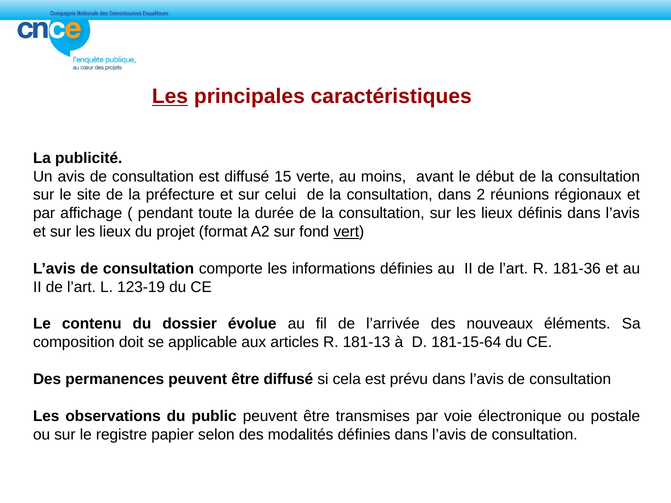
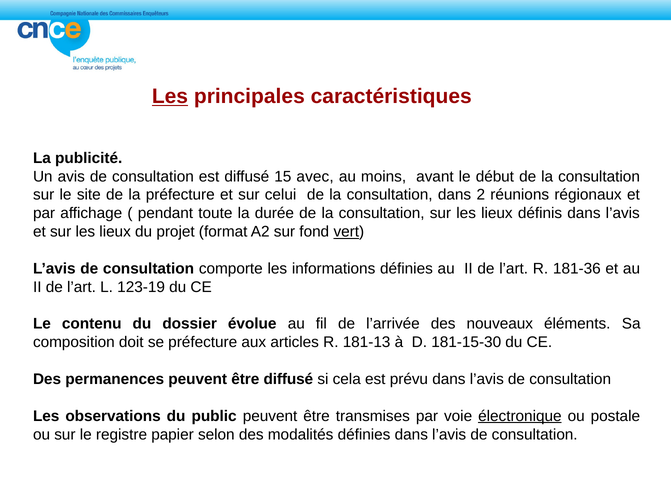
verte: verte -> avec (315, 177)
se applicable: applicable -> préfecture (203, 343)
181-15-64: 181-15-64 -> 181-15-30 (466, 343)
électronique underline: none -> present (520, 416)
